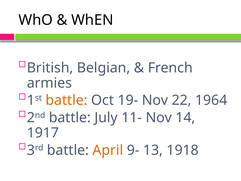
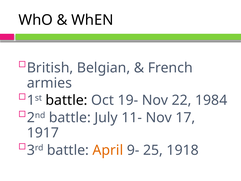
battle colour: orange -> black (67, 100)
1964: 1964 -> 1984 (211, 100)
14: 14 -> 17 (185, 118)
13: 13 -> 25 (153, 150)
